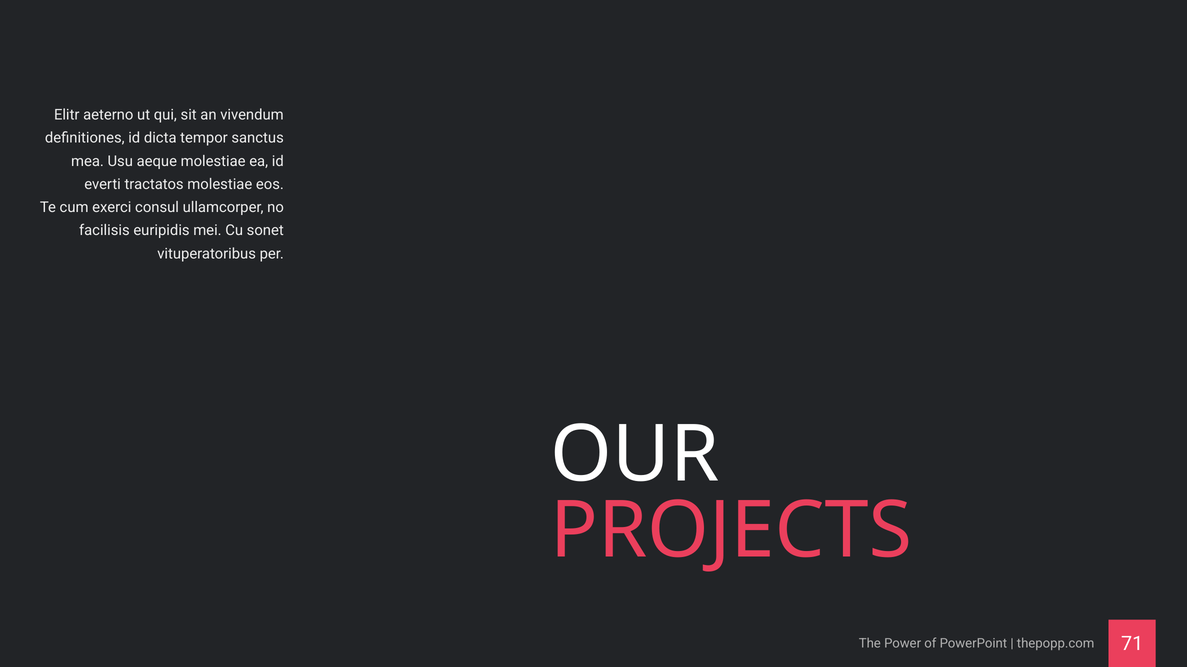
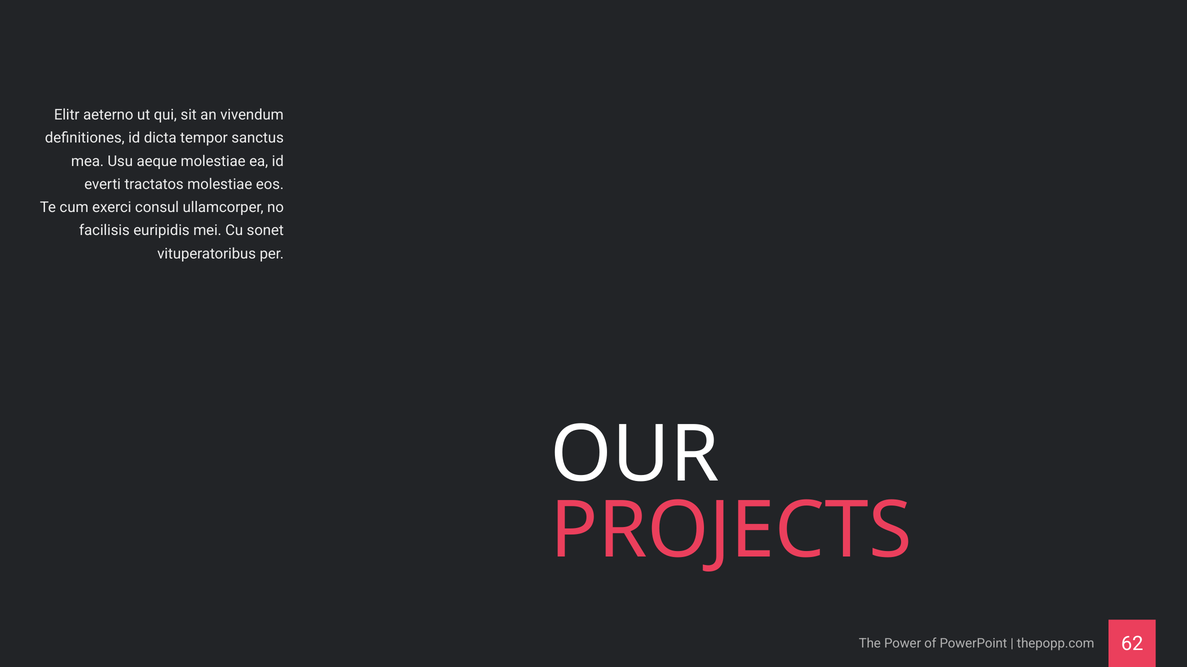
71: 71 -> 62 (1132, 644)
